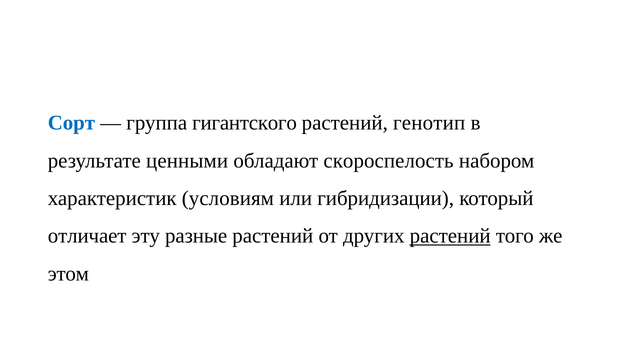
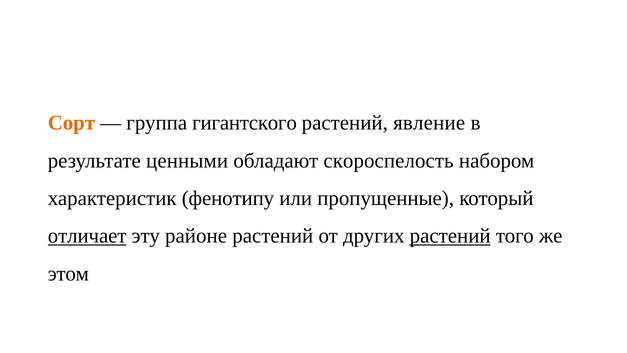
Сорт colour: blue -> orange (71, 123)
генотип: генотип -> явление (429, 123)
условиям: условиям -> фенотипу (228, 198)
гибридизации: гибридизации -> пропущенные (386, 198)
отличает underline: none -> present (87, 236)
разные: разные -> районе (196, 236)
